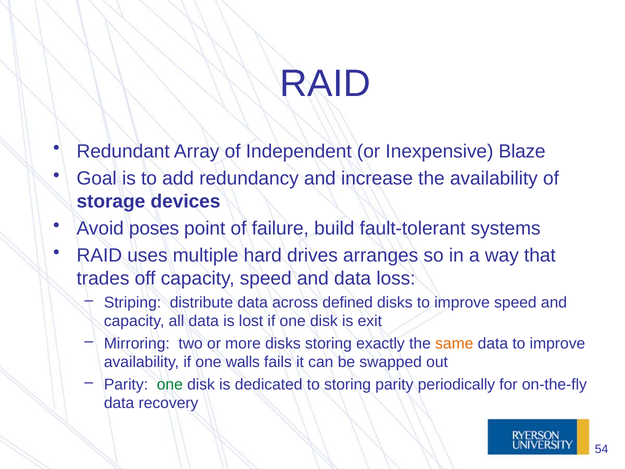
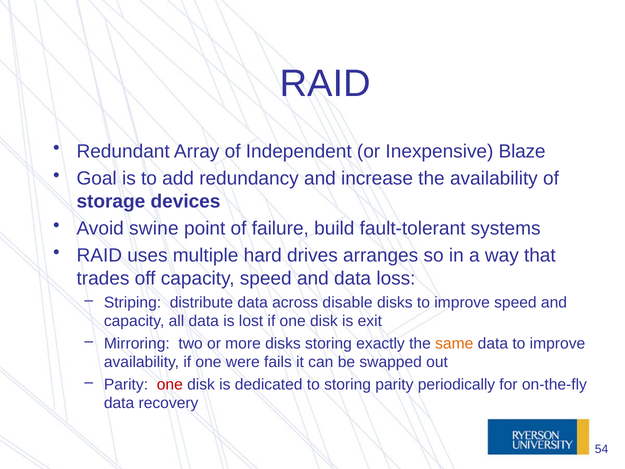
poses: poses -> swine (154, 228)
defined: defined -> disable (348, 302)
walls: walls -> were (243, 362)
one colour: green -> red (170, 384)
